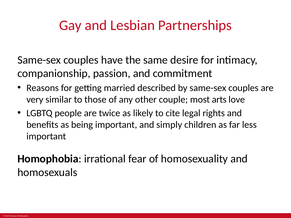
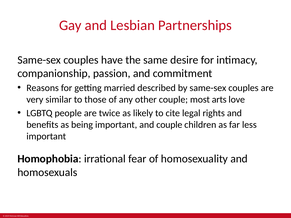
and simply: simply -> couple (169, 125)
